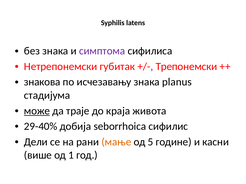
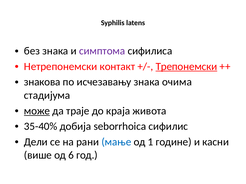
губитак: губитак -> контакт (117, 67)
Трепонемски underline: none -> present (186, 67)
planus: planus -> очима (177, 82)
29-40%: 29-40% -> 35-40% (41, 127)
мање colour: orange -> blue (116, 142)
5: 5 -> 1 (151, 142)
1: 1 -> 6 (71, 156)
